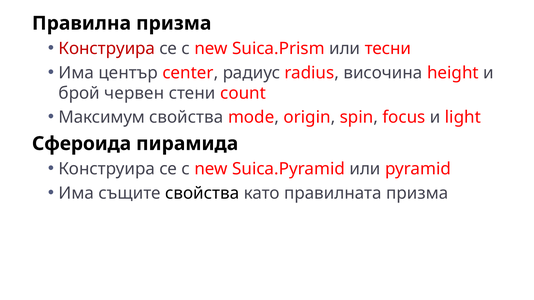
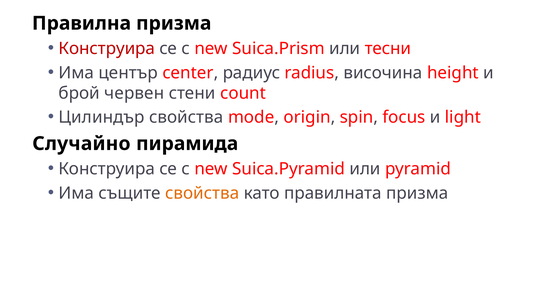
Максимум: Максимум -> Цилиндър (102, 117)
Сфероида: Сфероида -> Случайно (81, 144)
свойства colour: black -> orange (202, 193)
